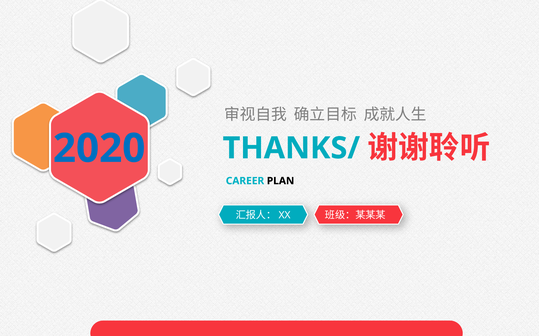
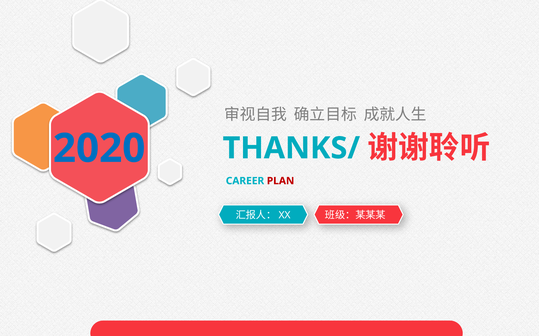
PLAN colour: black -> red (281, 181)
